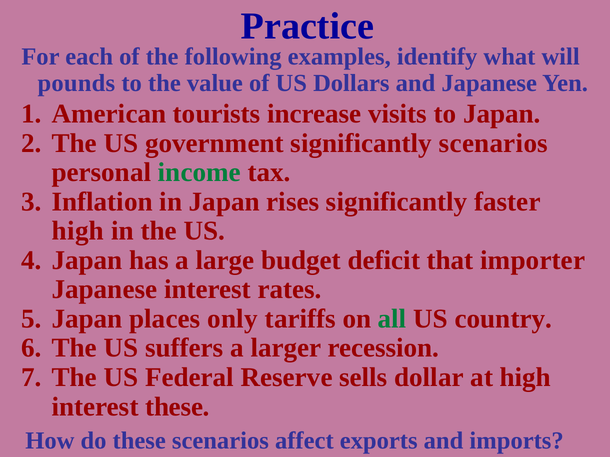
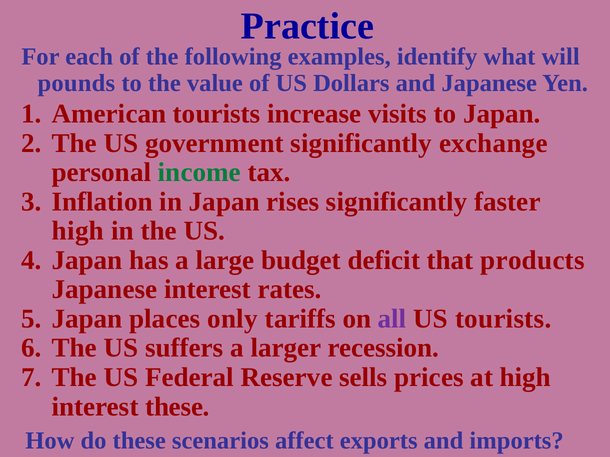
significantly scenarios: scenarios -> exchange (493, 143)
importer: importer -> products (533, 261)
all colour: green -> purple (392, 319)
US country: country -> tourists (503, 319)
dollar: dollar -> prices (429, 378)
